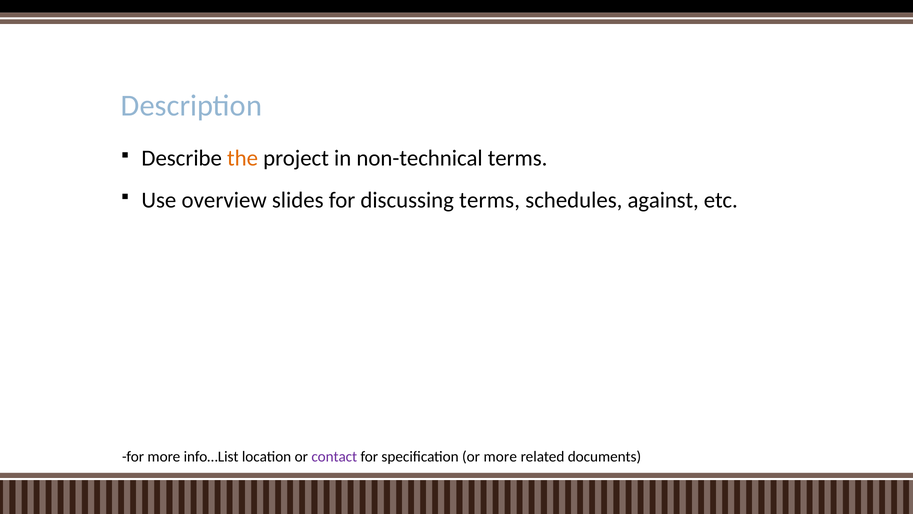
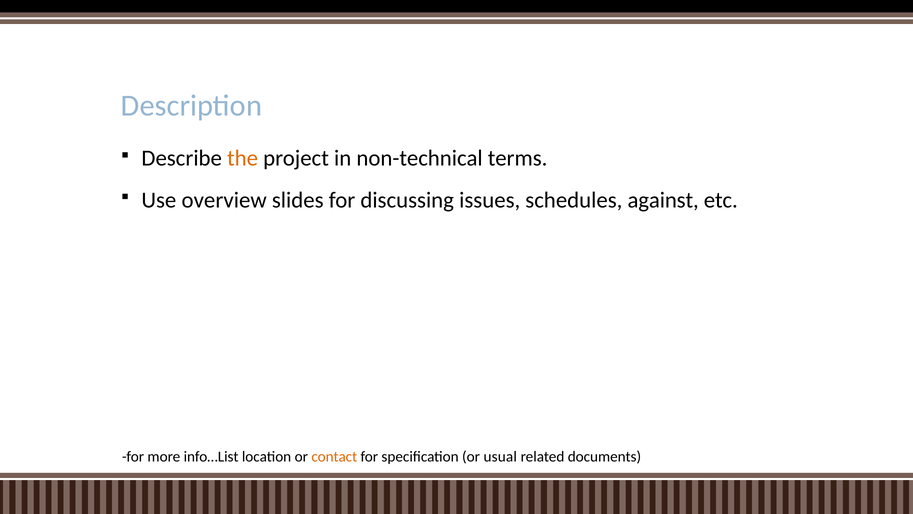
discussing terms: terms -> issues (490, 200)
contact colour: purple -> orange (334, 456)
or more: more -> usual (500, 456)
